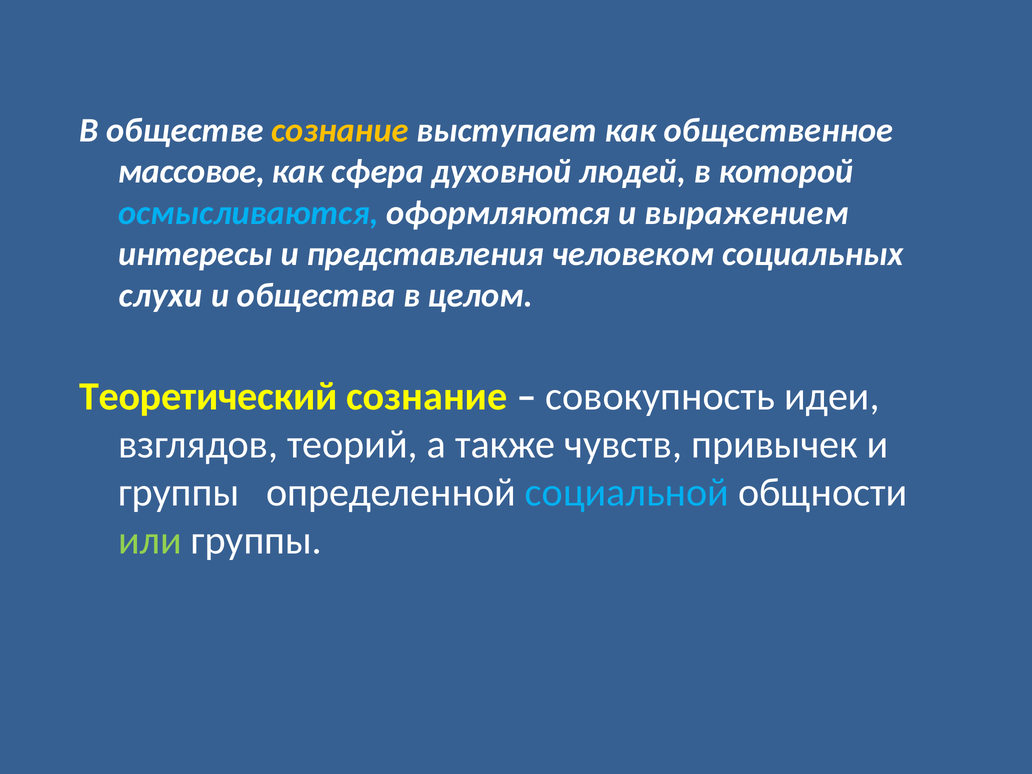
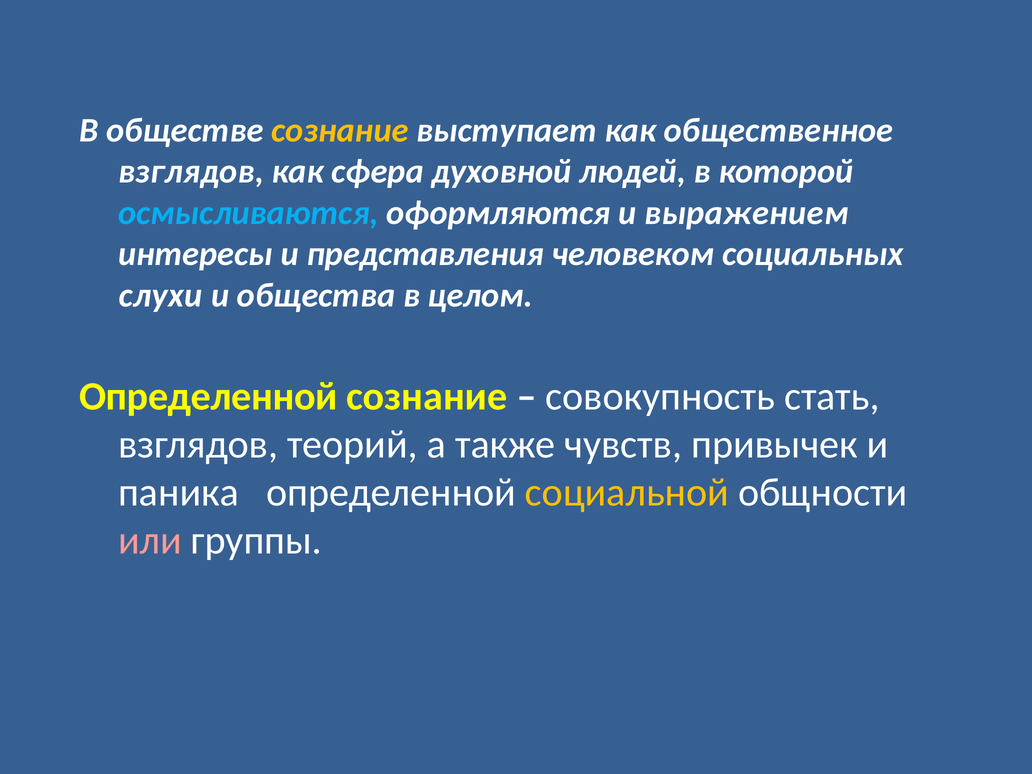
массовое: массовое -> взглядов (191, 171)
Теоретический: Теоретический -> Определенной (208, 397)
идеи: идеи -> стать (832, 397)
группы: группы -> паника (179, 493)
социальной colour: light blue -> yellow (627, 493)
или colour: light green -> pink (150, 541)
